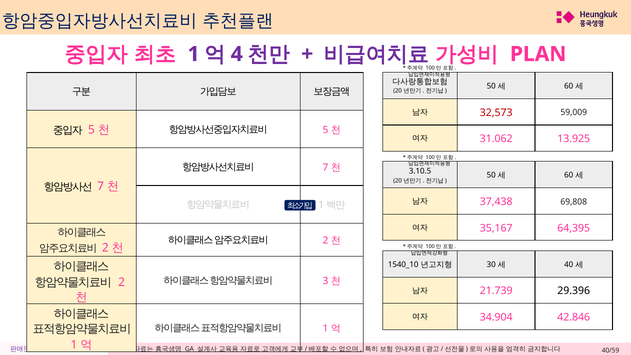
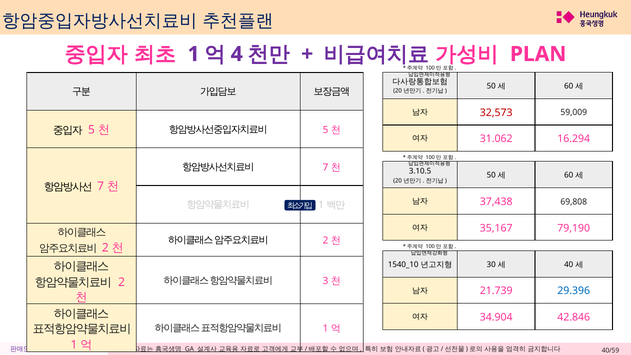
13.925: 13.925 -> 16.294 (574, 139)
64,395: 64,395 -> 79,190 (574, 228)
29.396 colour: black -> blue (574, 291)
